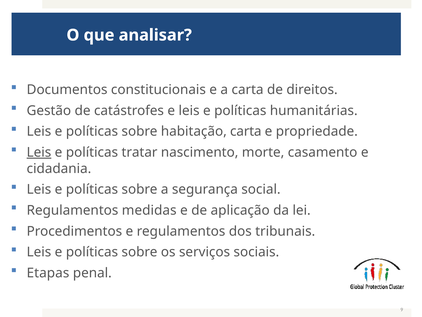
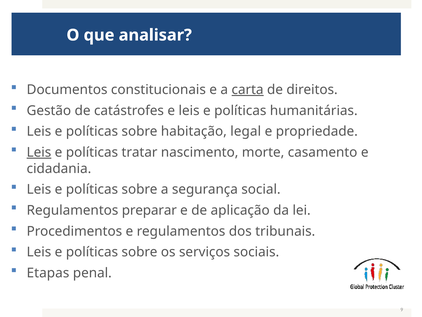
carta underline: none -> present (248, 90)
habitação carta: carta -> legal (246, 131)
medidas: medidas -> preparar (149, 210)
